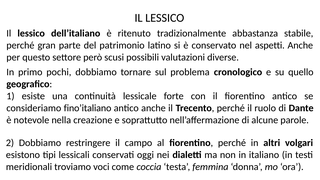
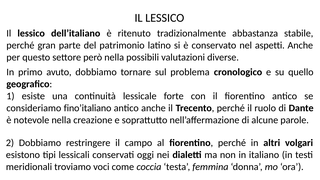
però scusi: scusi -> nella (114, 57)
pochi: pochi -> avuto (59, 72)
